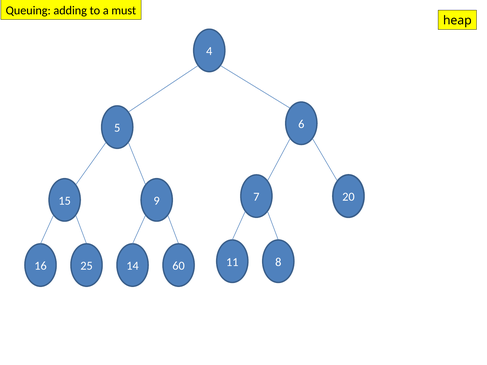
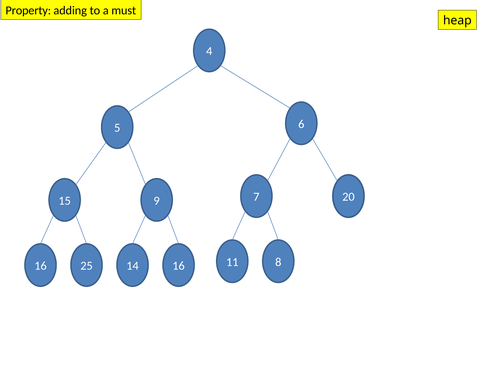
Queuing: Queuing -> Property (28, 11)
14 60: 60 -> 16 (179, 266)
